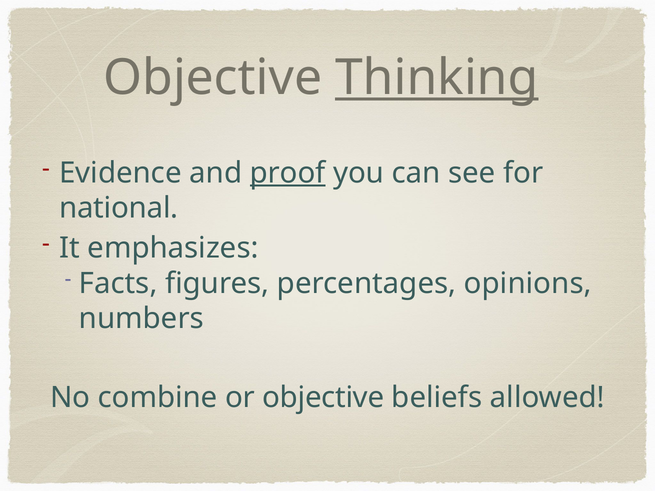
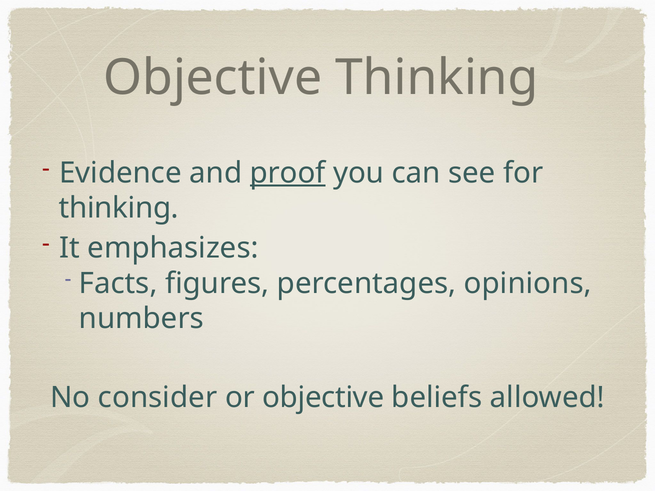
Thinking underline: present -> none (437, 78)
national: national -> thinking (119, 208)
combine: combine -> consider (158, 398)
